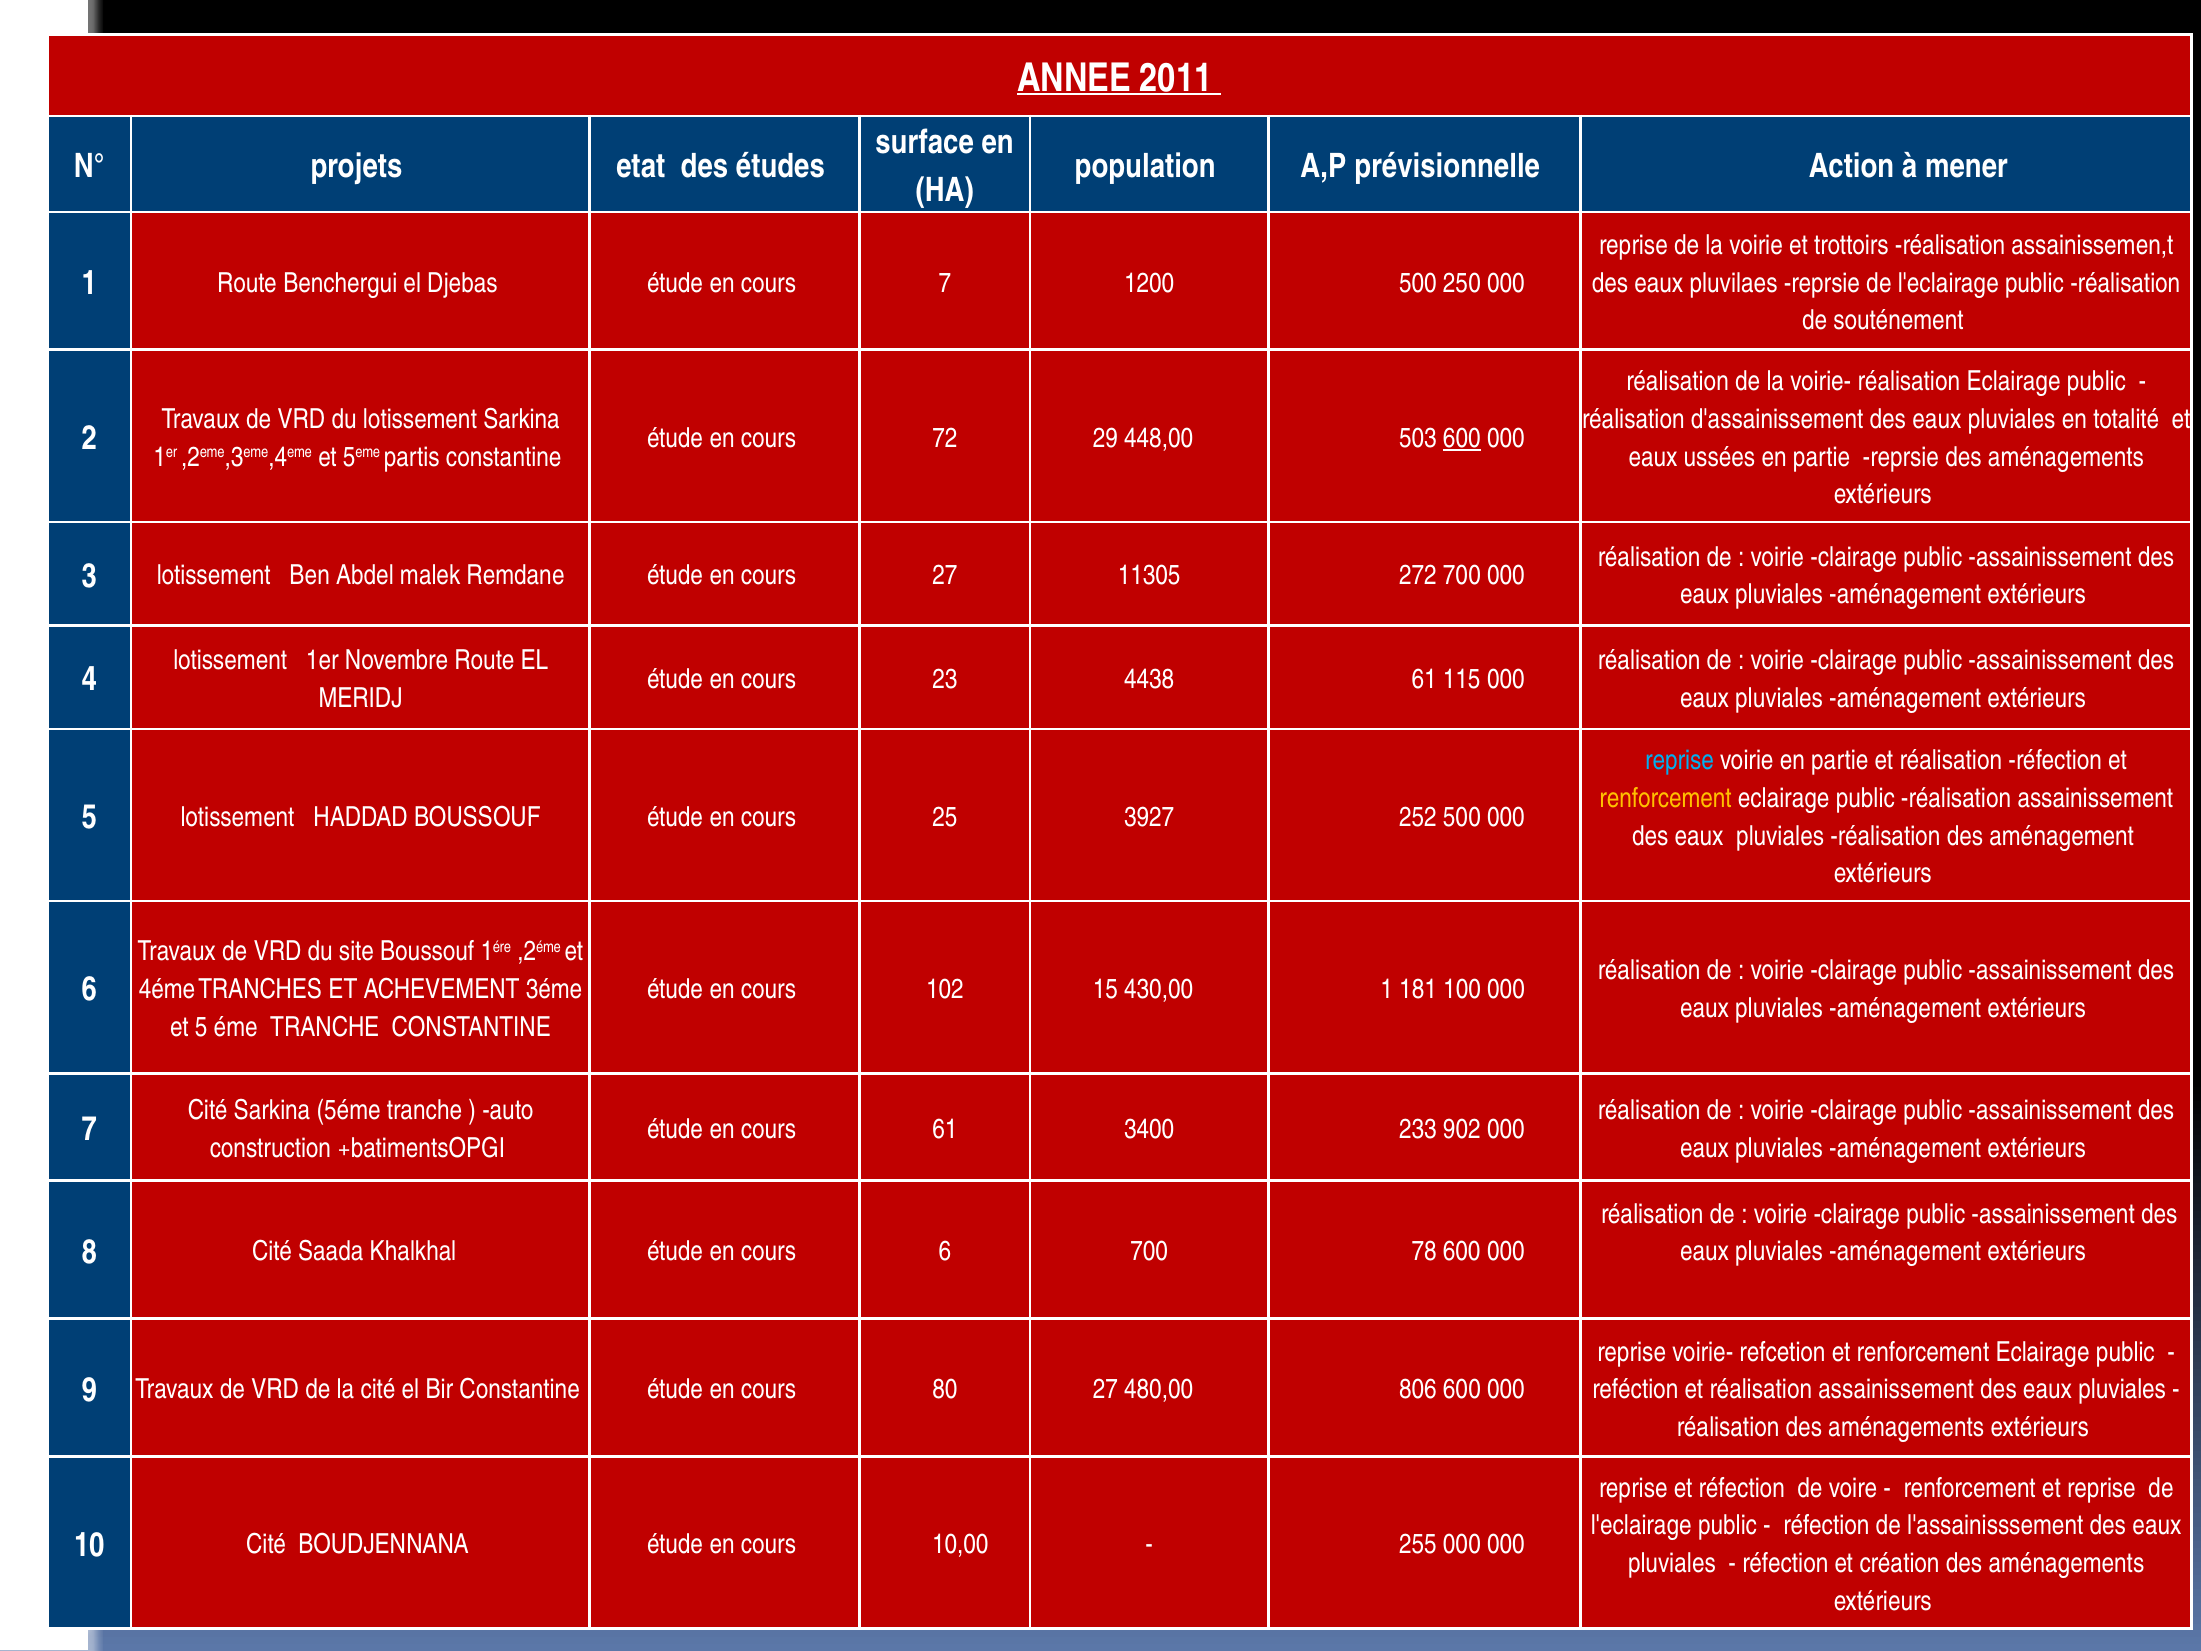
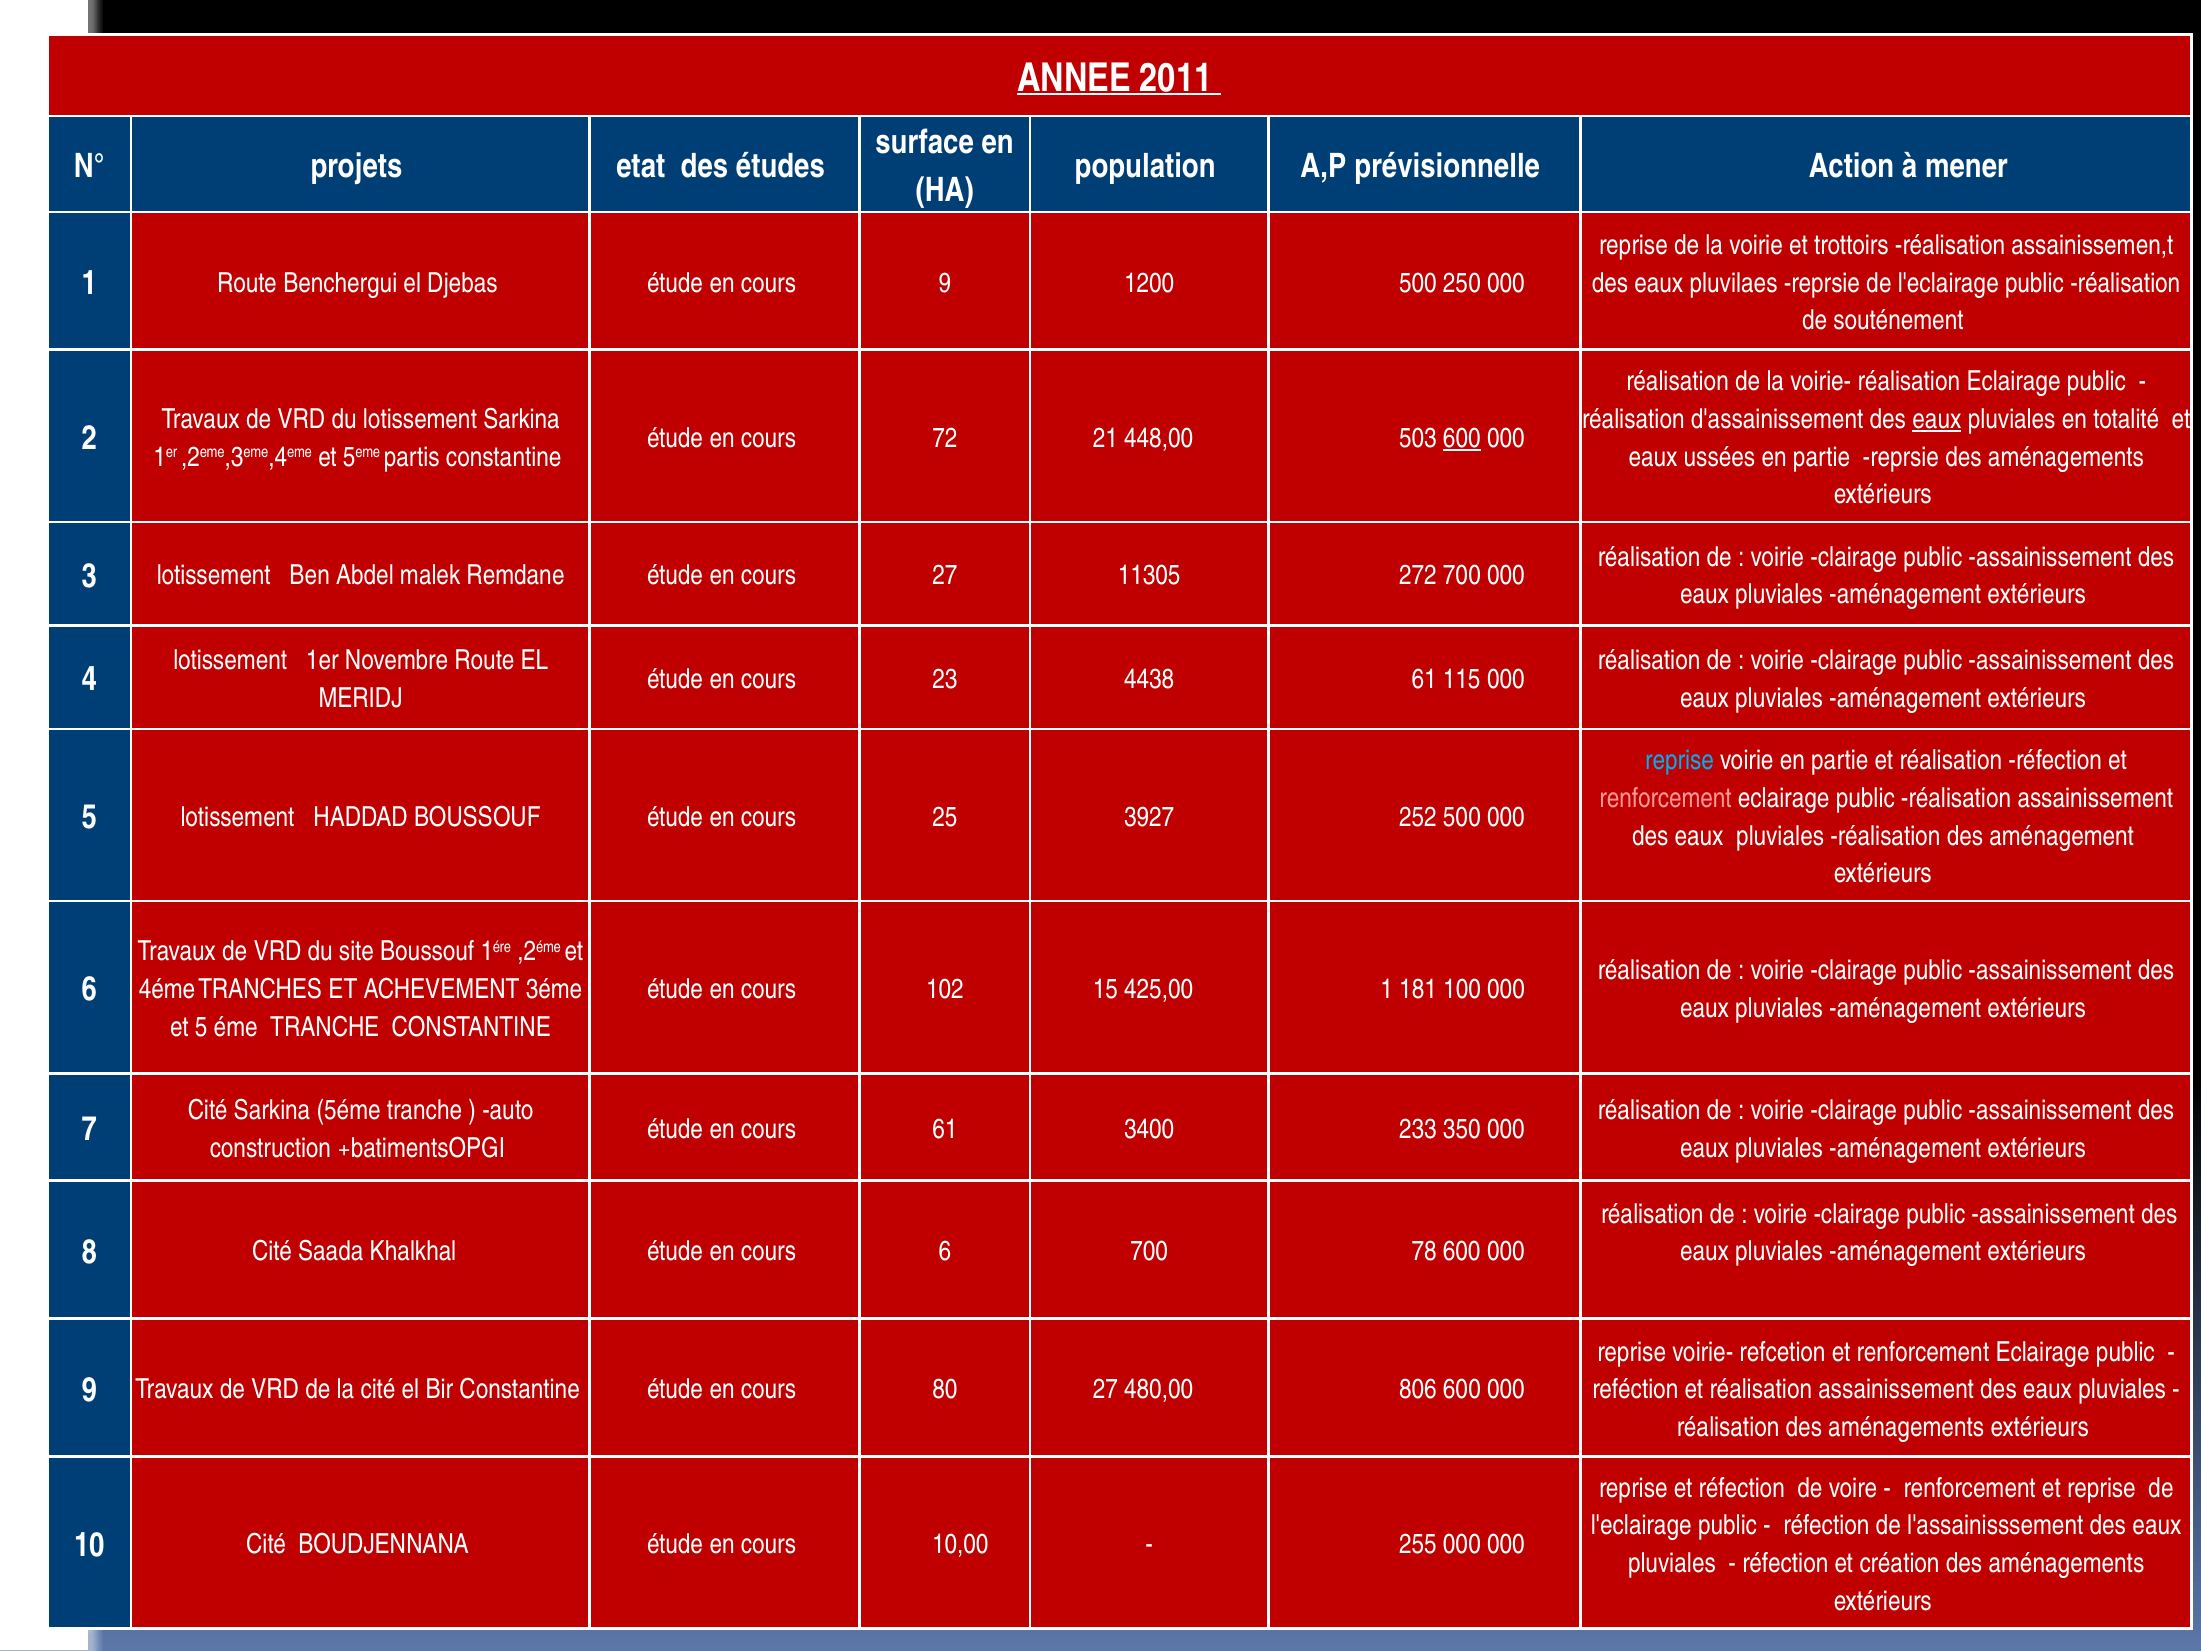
cours 7: 7 -> 9 (945, 283)
eaux underline: none -> present (1937, 419)
29: 29 -> 21 (1105, 438)
renforcement colour: yellow -> pink (1666, 798)
430,00: 430,00 -> 425,00 (1159, 989)
902: 902 -> 350 (1462, 1129)
